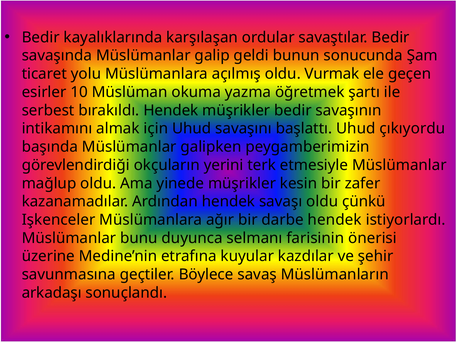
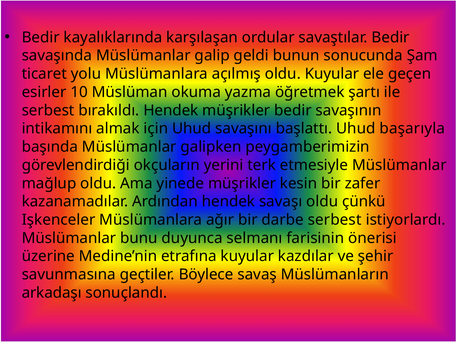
oldu Vurmak: Vurmak -> Kuyular (332, 74)
çıkıyordu: çıkıyordu -> başarıyla (412, 129)
darbe hendek: hendek -> serbest (335, 220)
